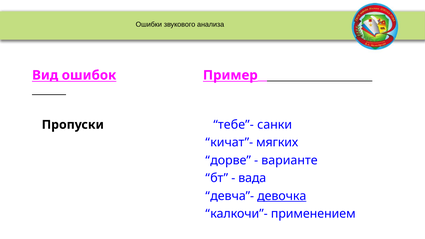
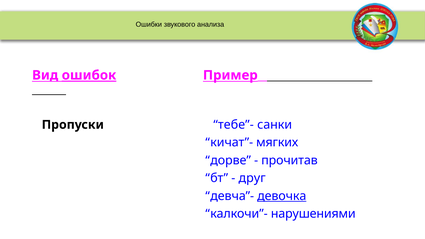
ошибок underline: none -> present (89, 75)
варианте: варианте -> прочитав (290, 160)
вада: вада -> друг (252, 178)
применением: применением -> нарушениями (313, 214)
